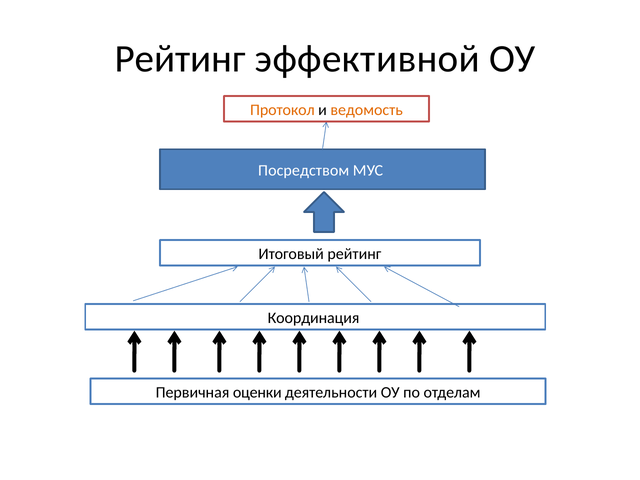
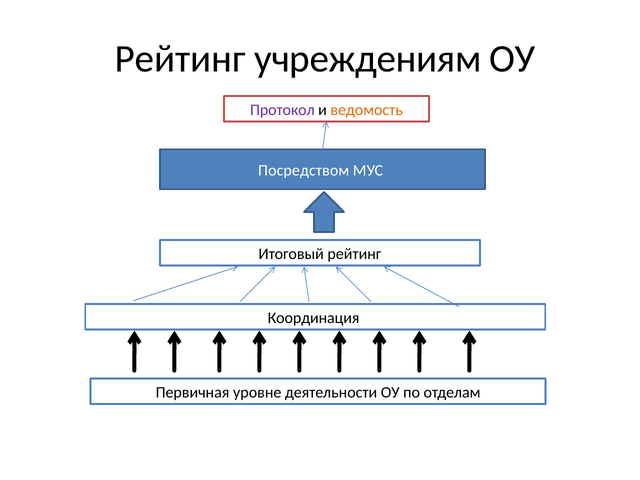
эффективной: эффективной -> учреждениям (368, 59)
Протокол colour: orange -> purple (282, 110)
оценки: оценки -> уровне (257, 393)
